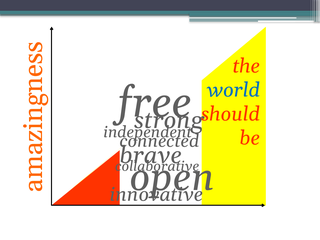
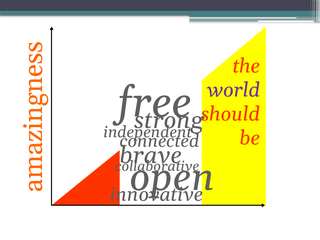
world colour: blue -> purple (233, 90)
